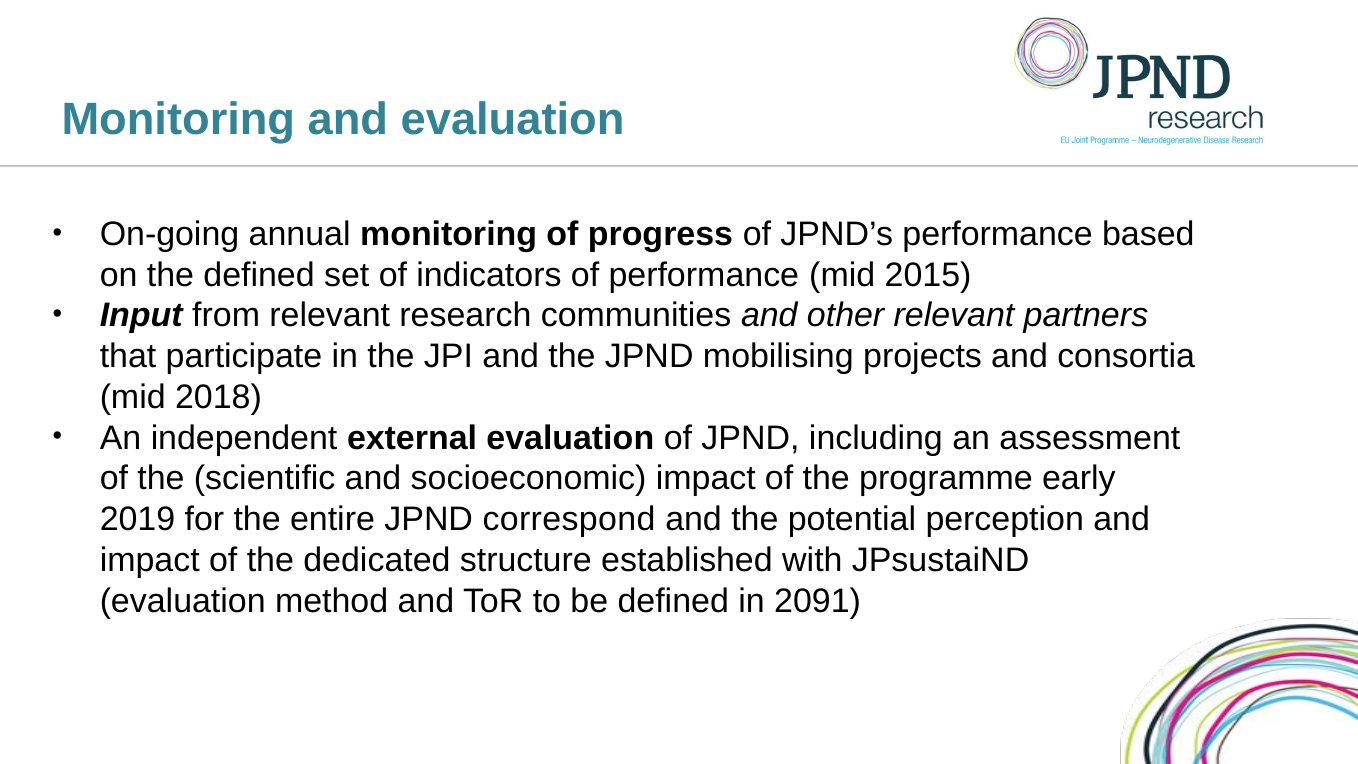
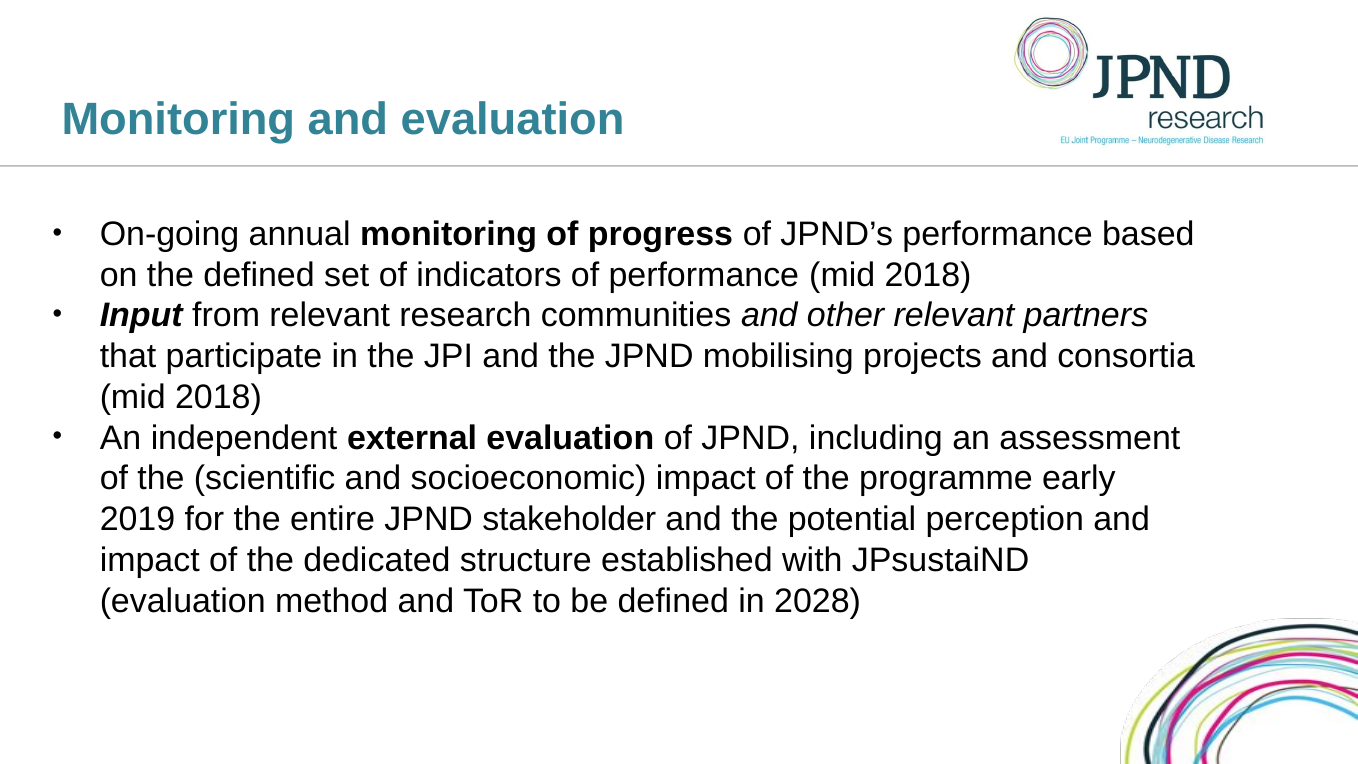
performance mid 2015: 2015 -> 2018 (928, 275)
correspond: correspond -> stakeholder (569, 519)
2091: 2091 -> 2028 (818, 601)
